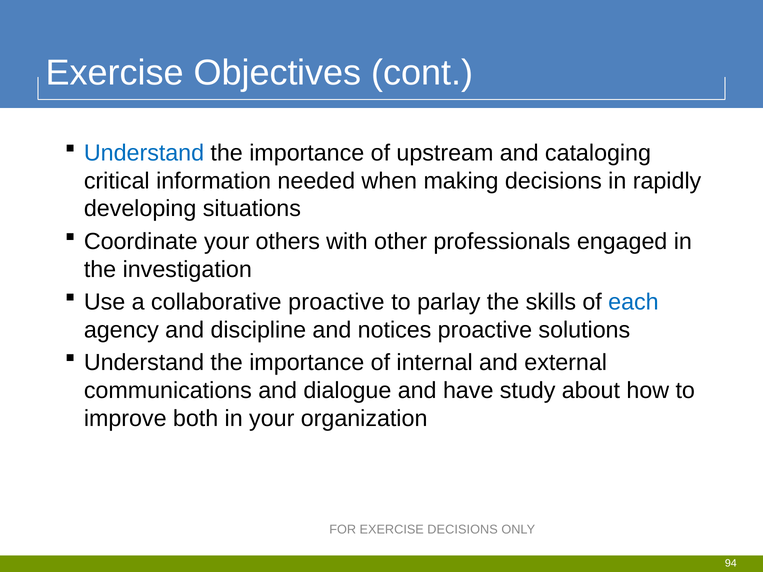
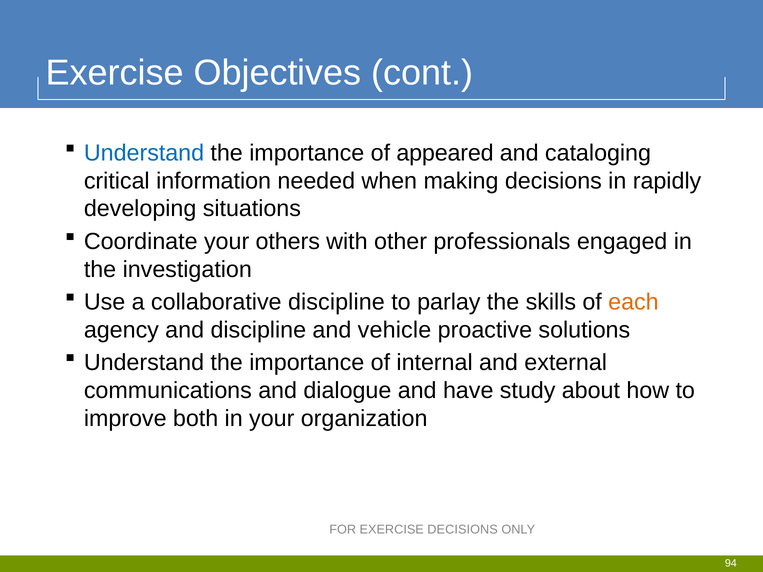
upstream: upstream -> appeared (445, 153)
collaborative proactive: proactive -> discipline (336, 302)
each colour: blue -> orange (633, 302)
notices: notices -> vehicle (394, 330)
